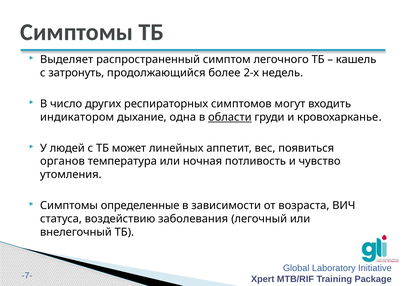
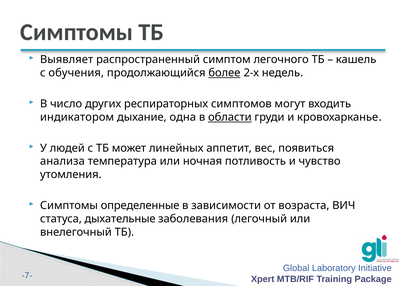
Выделяет: Выделяет -> Выявляет (67, 60)
затронуть: затронуть -> обучения (76, 73)
более underline: none -> present (224, 73)
органов: органов -> анализа (62, 162)
воздействию: воздействию -> дыхательные (120, 219)
